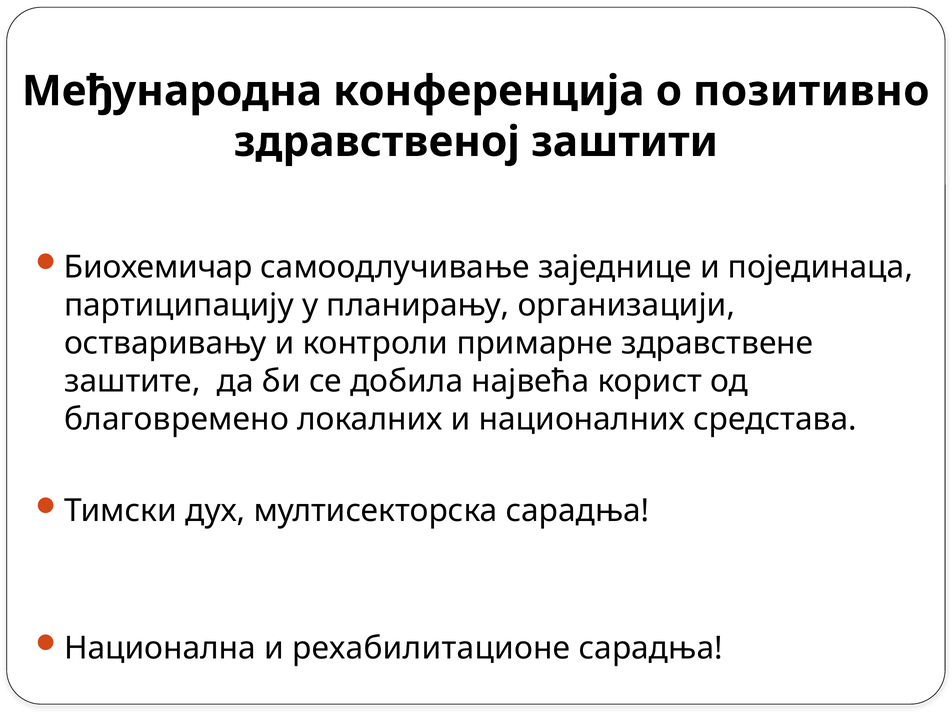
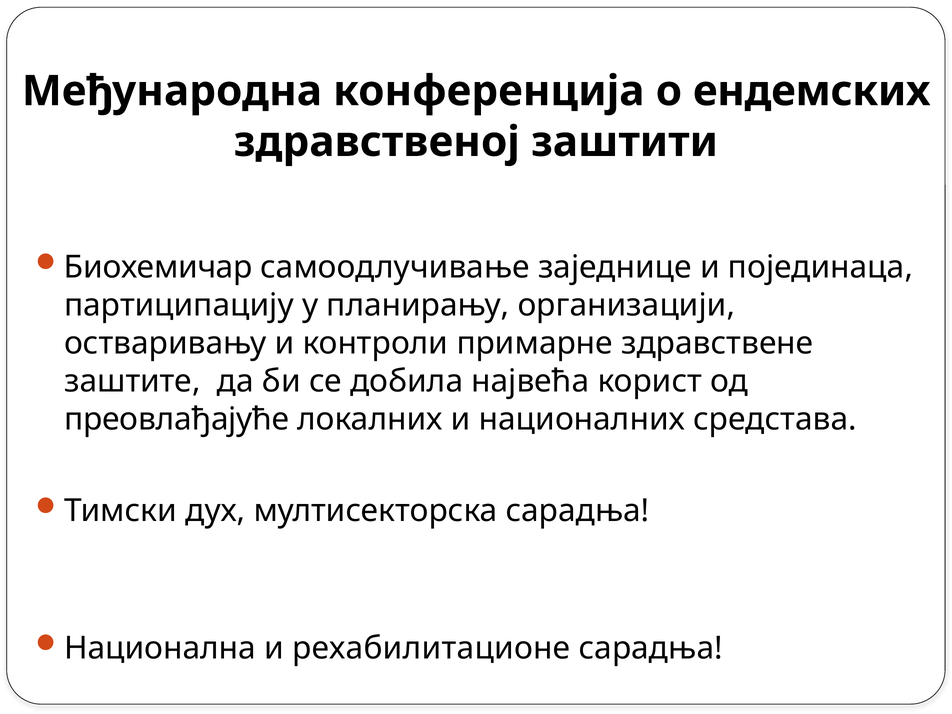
позитивно: позитивно -> ендемских (812, 91)
благовремено: благовремено -> преовлађајуће (177, 419)
